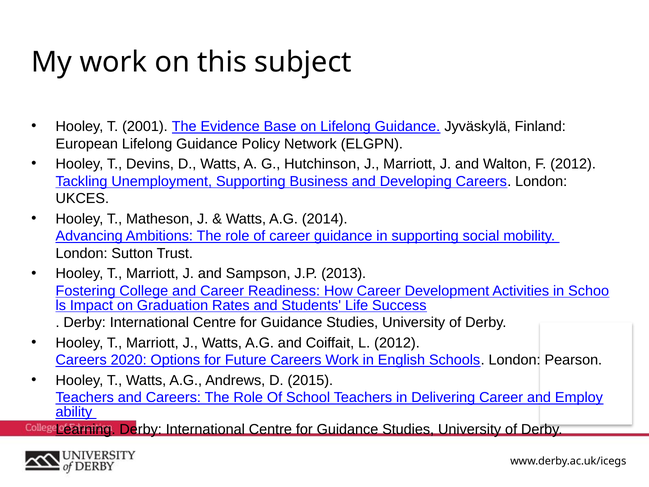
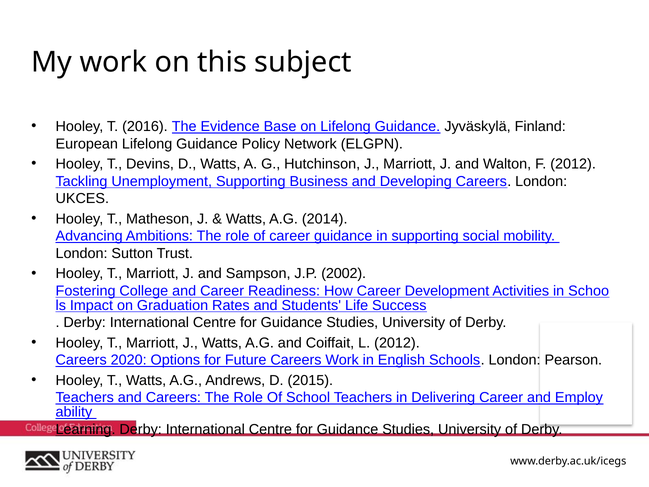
2001: 2001 -> 2016 (145, 126)
2013: 2013 -> 2002 (344, 273)
